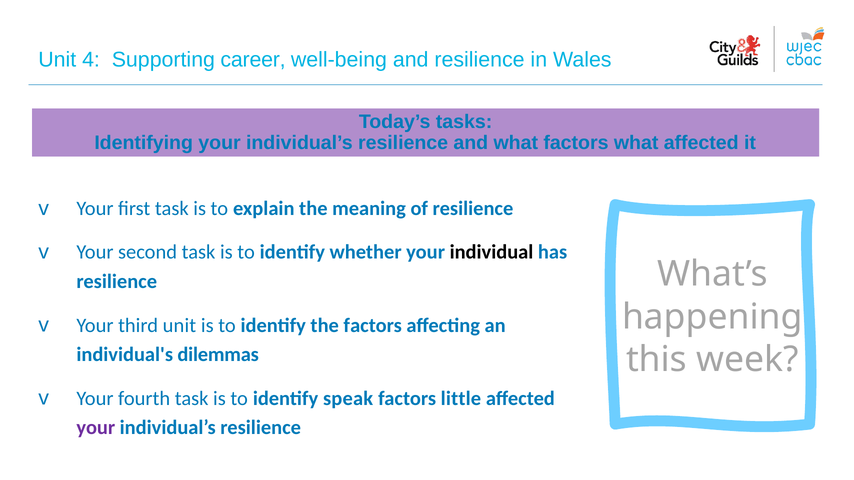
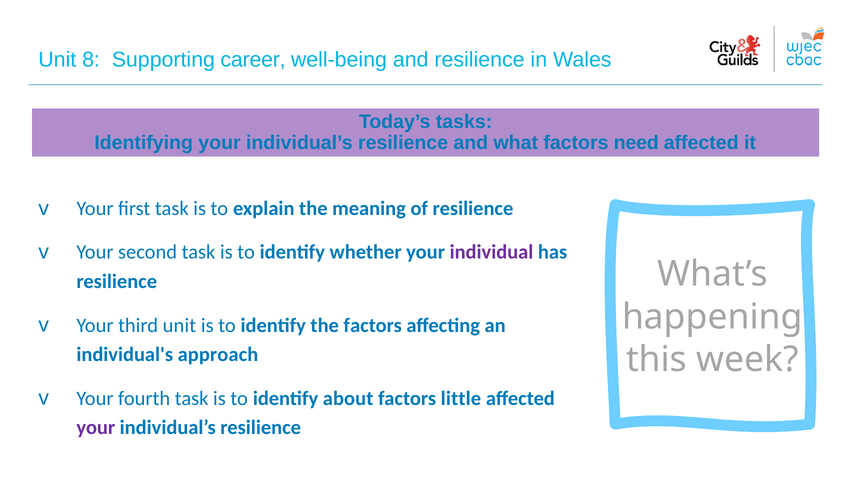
4: 4 -> 8 (91, 60)
factors what: what -> need (636, 143)
individual colour: black -> purple (491, 252)
dilemmas: dilemmas -> approach (218, 355)
speak: speak -> about (348, 399)
